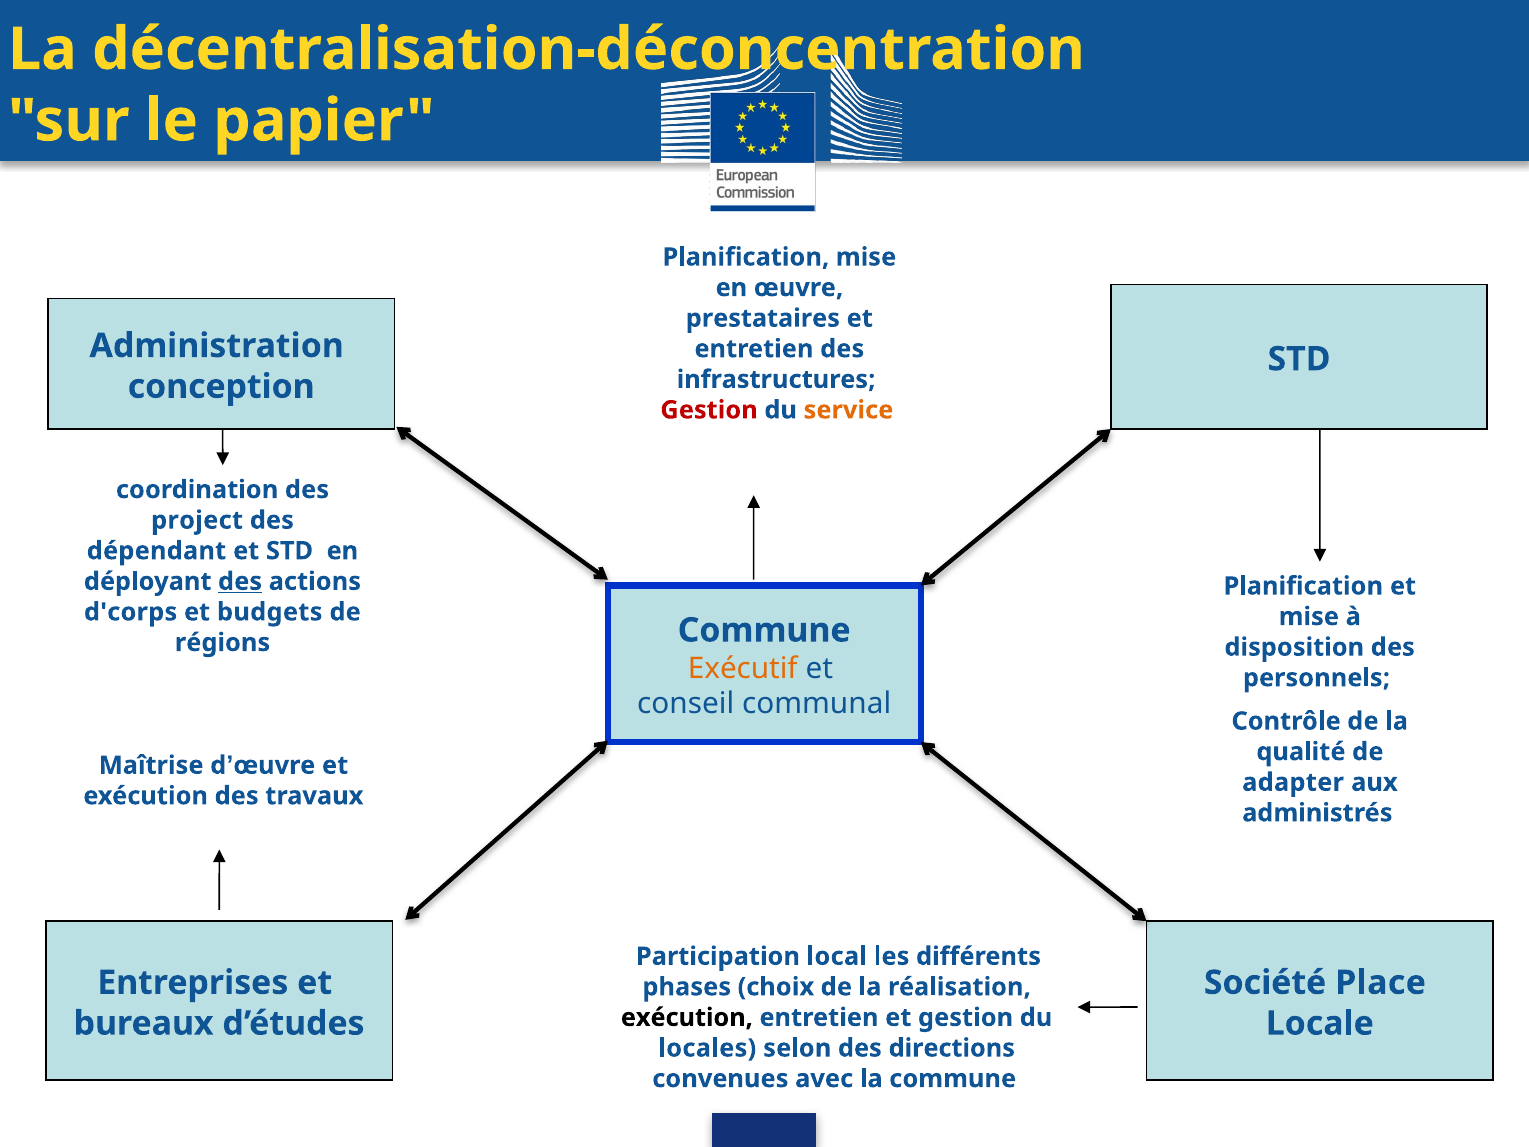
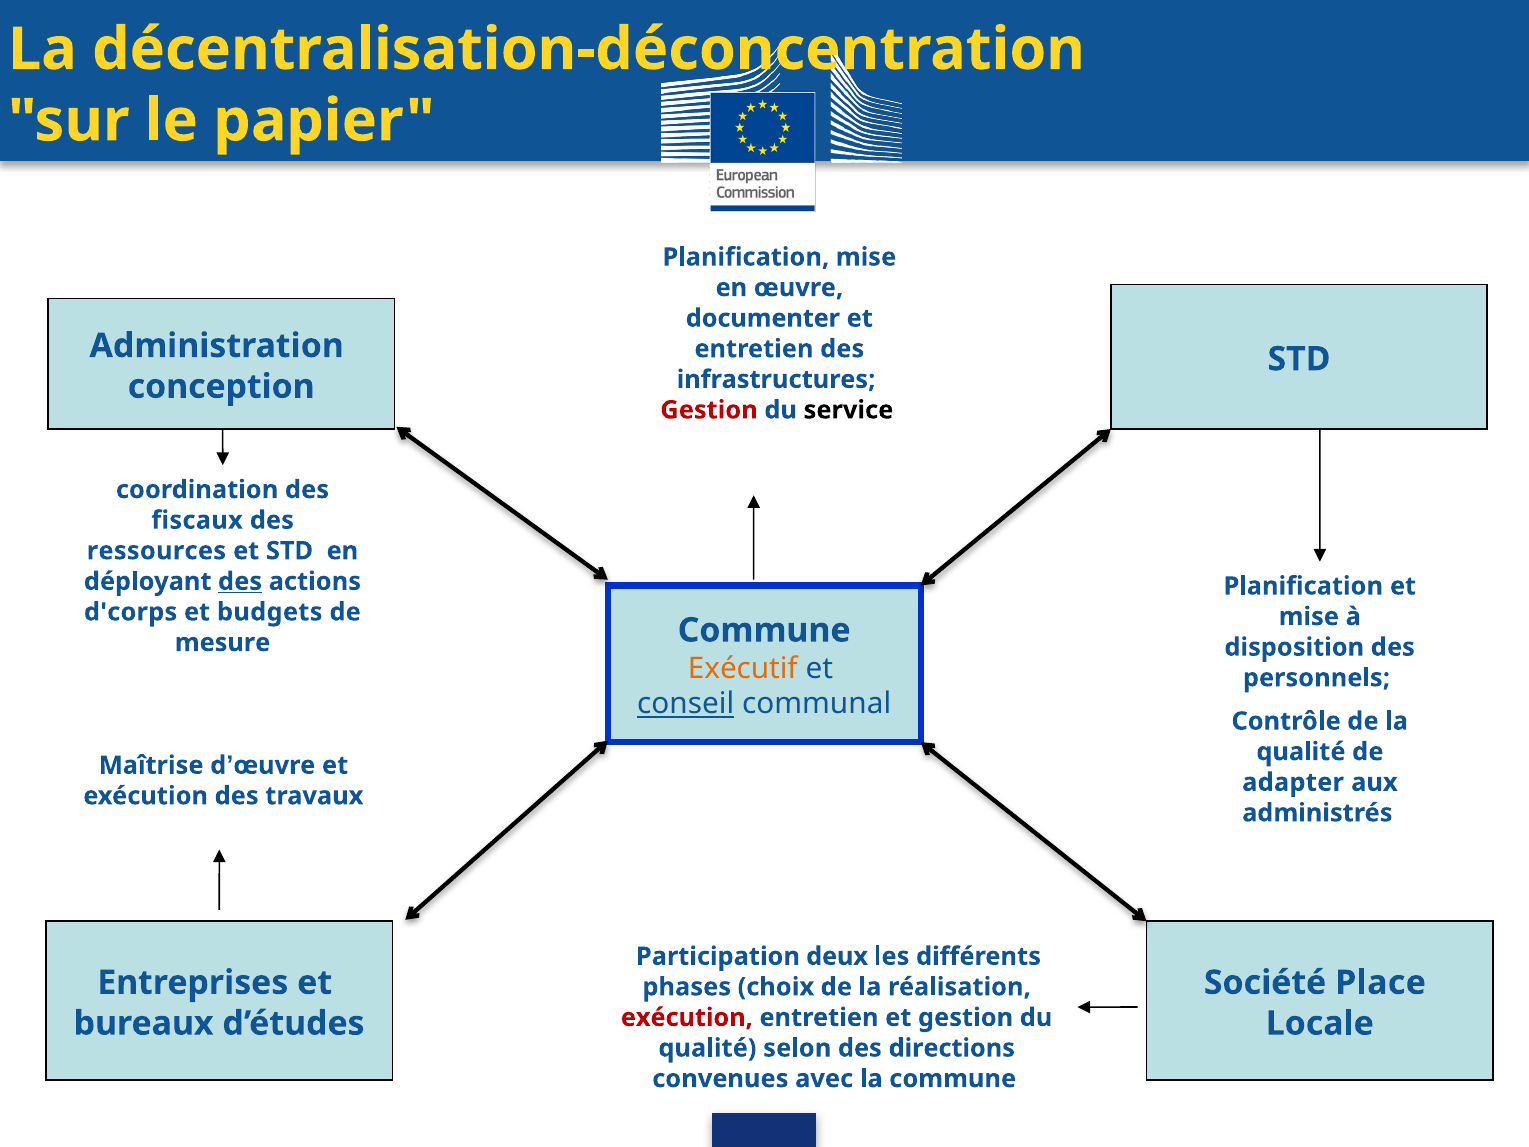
prestataires: prestataires -> documenter (763, 318)
service colour: orange -> black (848, 410)
project: project -> fiscaux (197, 520)
dépendant: dépendant -> ressources (156, 551)
régions: régions -> mesure (223, 643)
conseil underline: none -> present (686, 704)
local: local -> deux (837, 956)
exécution colour: black -> red (687, 1017)
locales: locales -> qualité (707, 1048)
